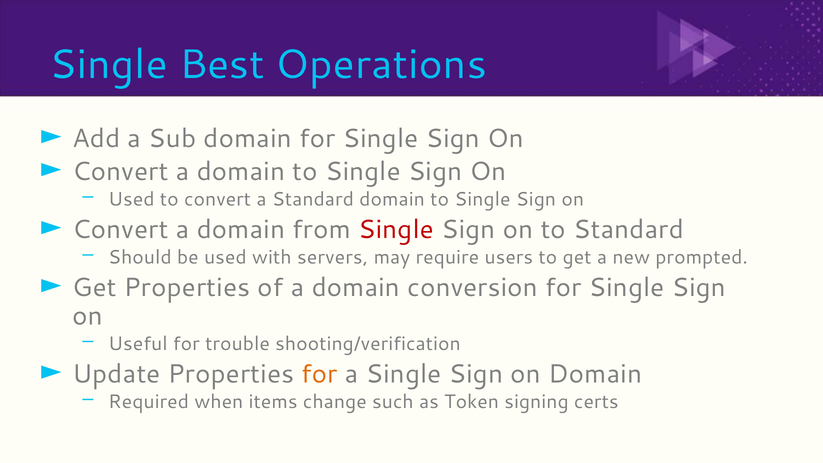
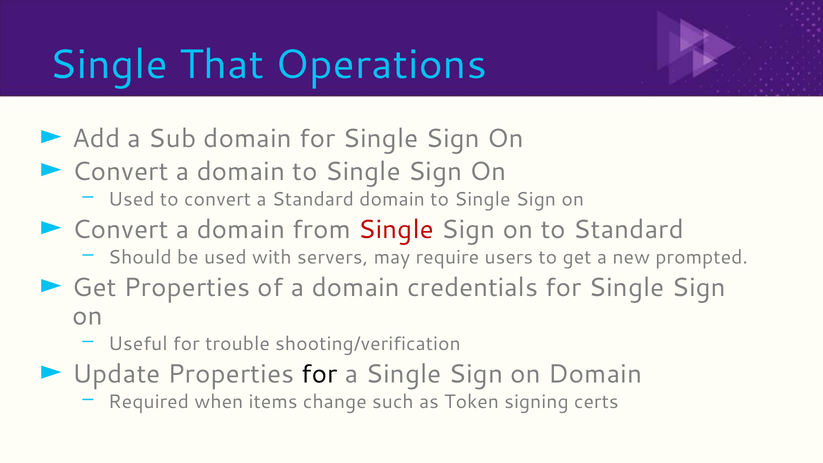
Best: Best -> That (222, 65)
conversion: conversion -> credentials (473, 288)
for colour: orange -> black (320, 374)
